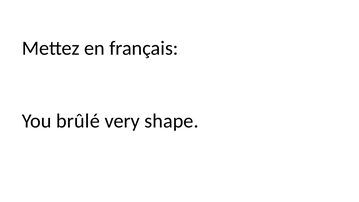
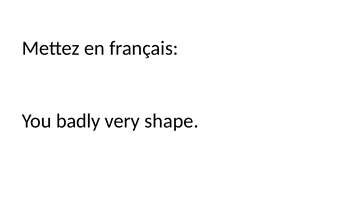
brûlé: brûlé -> badly (78, 121)
